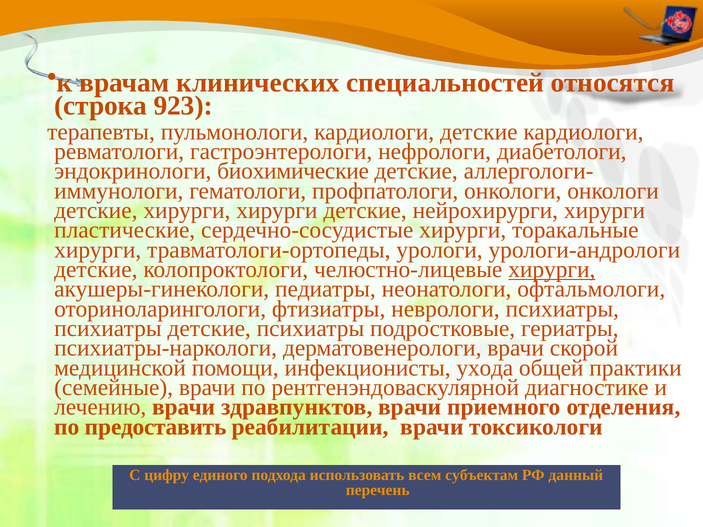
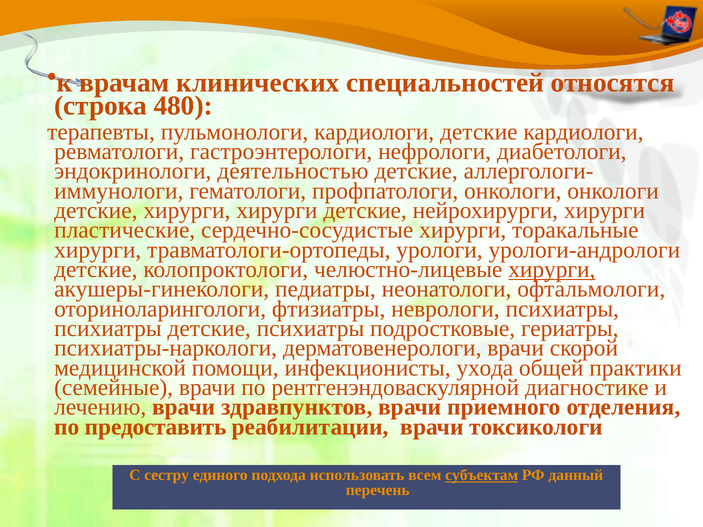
923: 923 -> 480 (183, 106)
биохимические: биохимические -> деятельностью (293, 171)
цифру: цифру -> сестру (167, 476)
субъектам underline: none -> present (482, 476)
